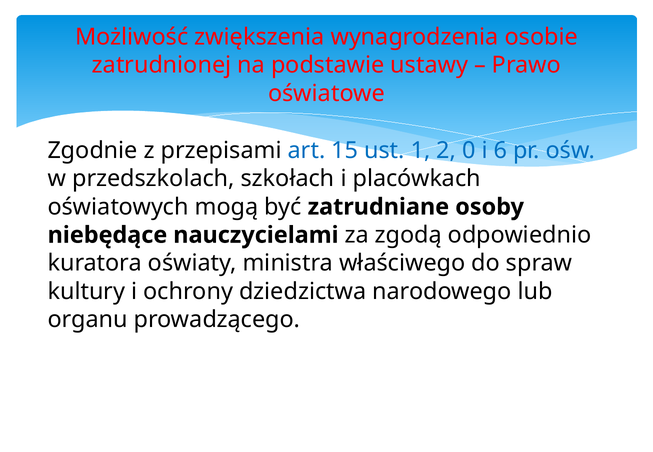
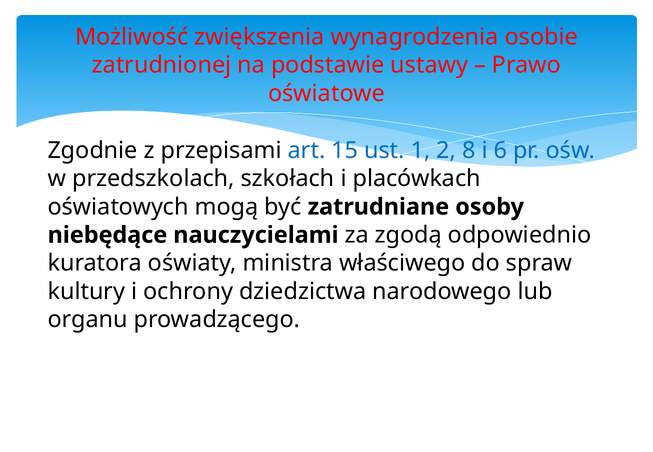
0: 0 -> 8 (469, 151)
